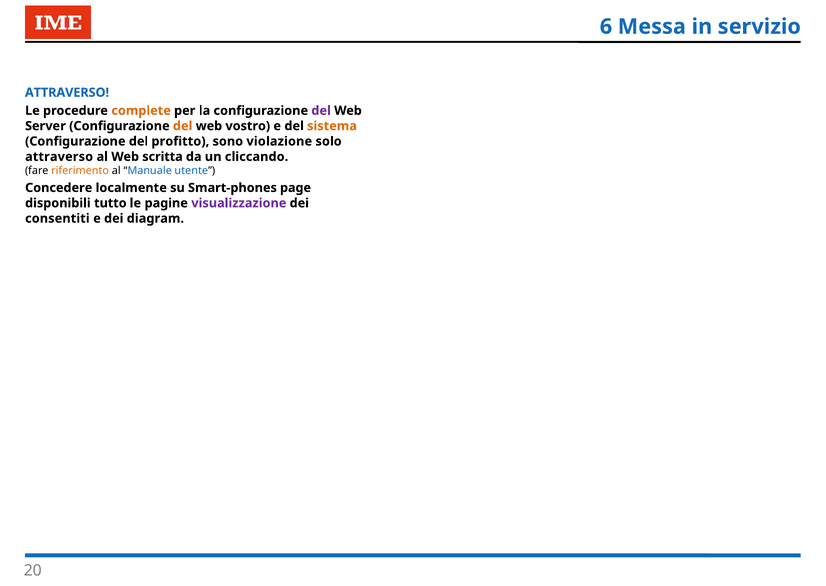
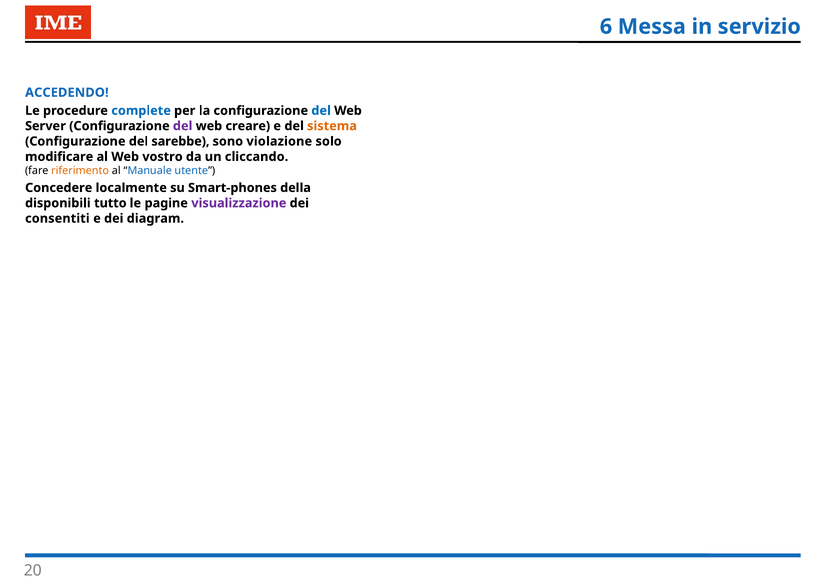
ATTRAVERSO: ATTRAVERSO -> ACCEDENDO (67, 93)
complete colour: orange -> blue (141, 111)
del colour: purple -> blue (321, 111)
del colour: orange -> purple (183, 126)
vostro: vostro -> creare (248, 126)
profitto: profitto -> sarebbe (180, 141)
attraverso: attraverso -> modificare (59, 157)
scritta: scritta -> vostro (162, 157)
page: page -> della (295, 188)
